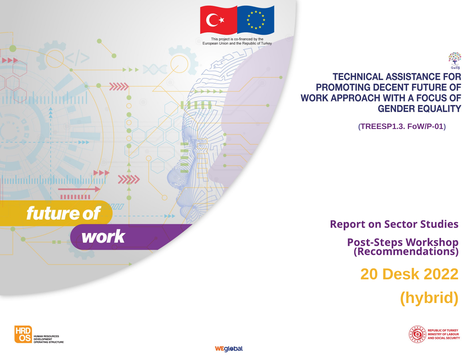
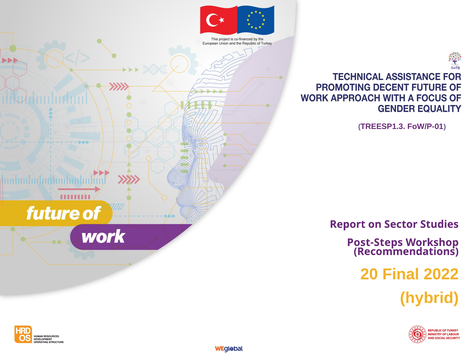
Desk: Desk -> Final (401, 275)
